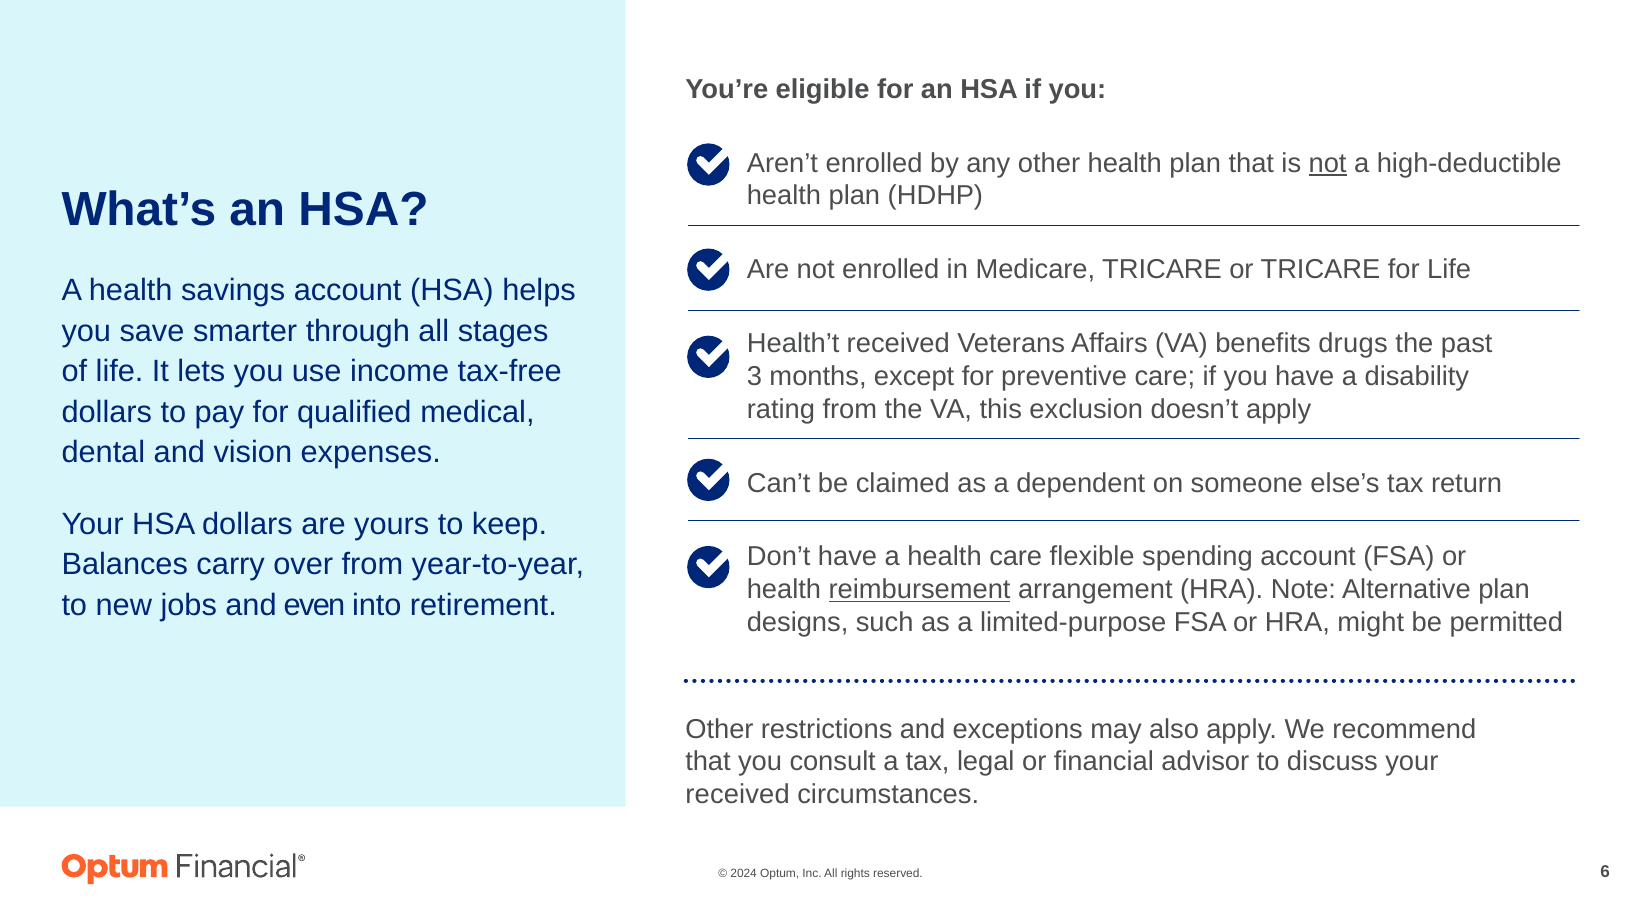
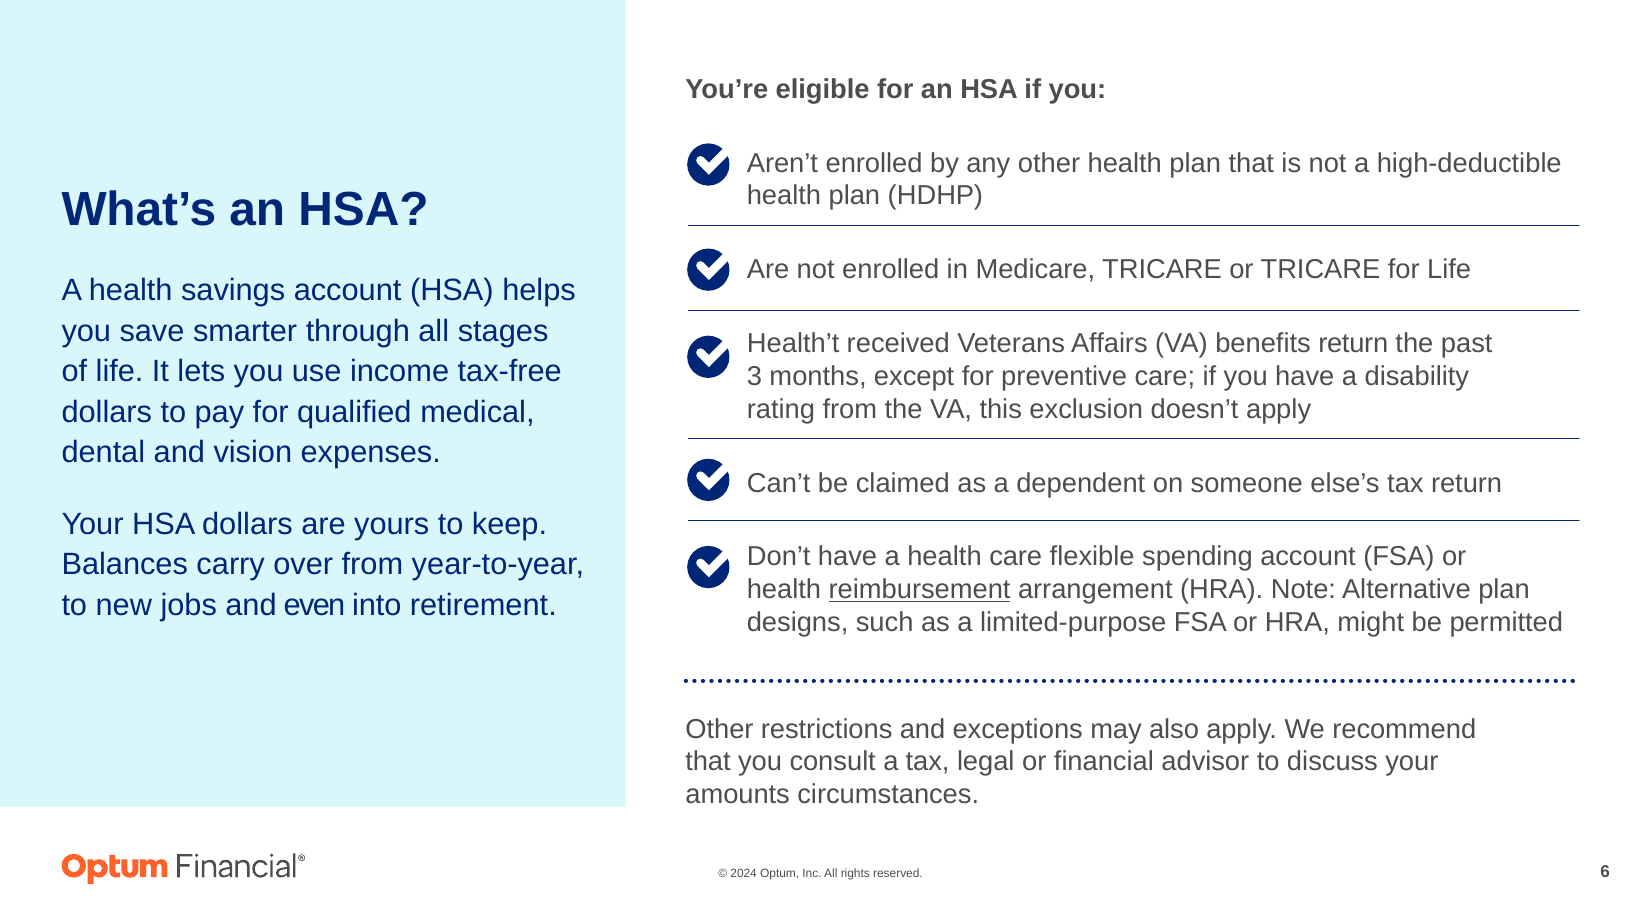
not underline: present -> none (1328, 163)
benefits drugs: drugs -> return (1353, 344)
received: received -> amounts (738, 795)
